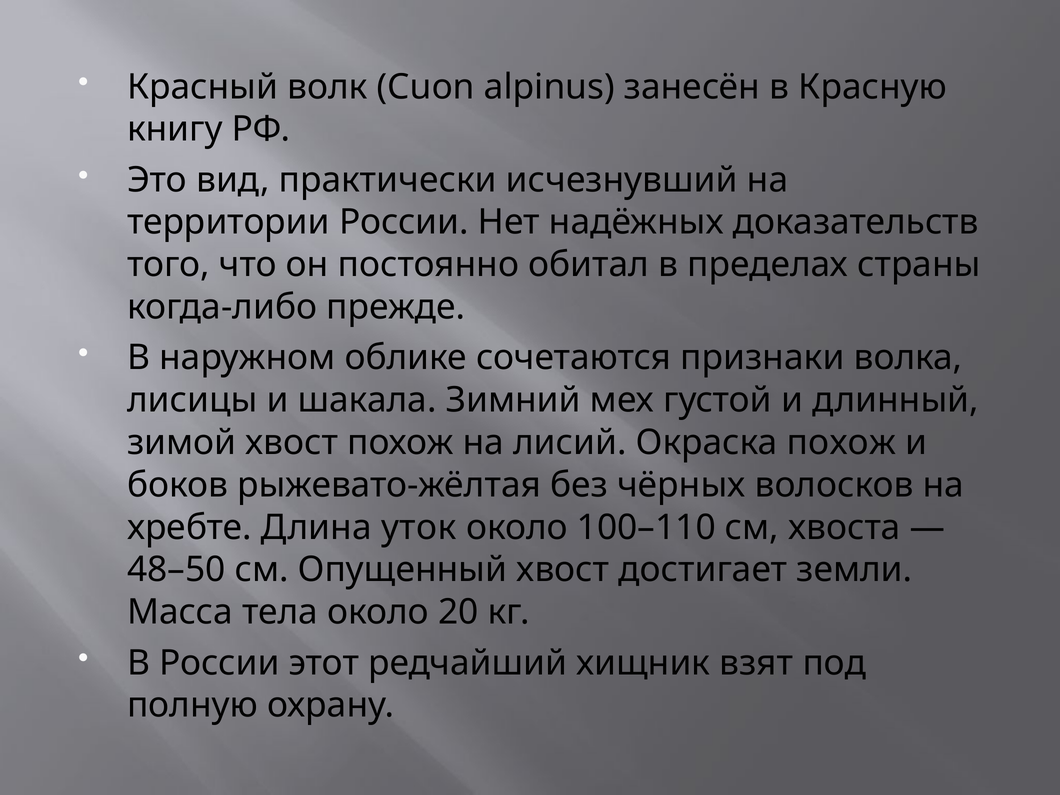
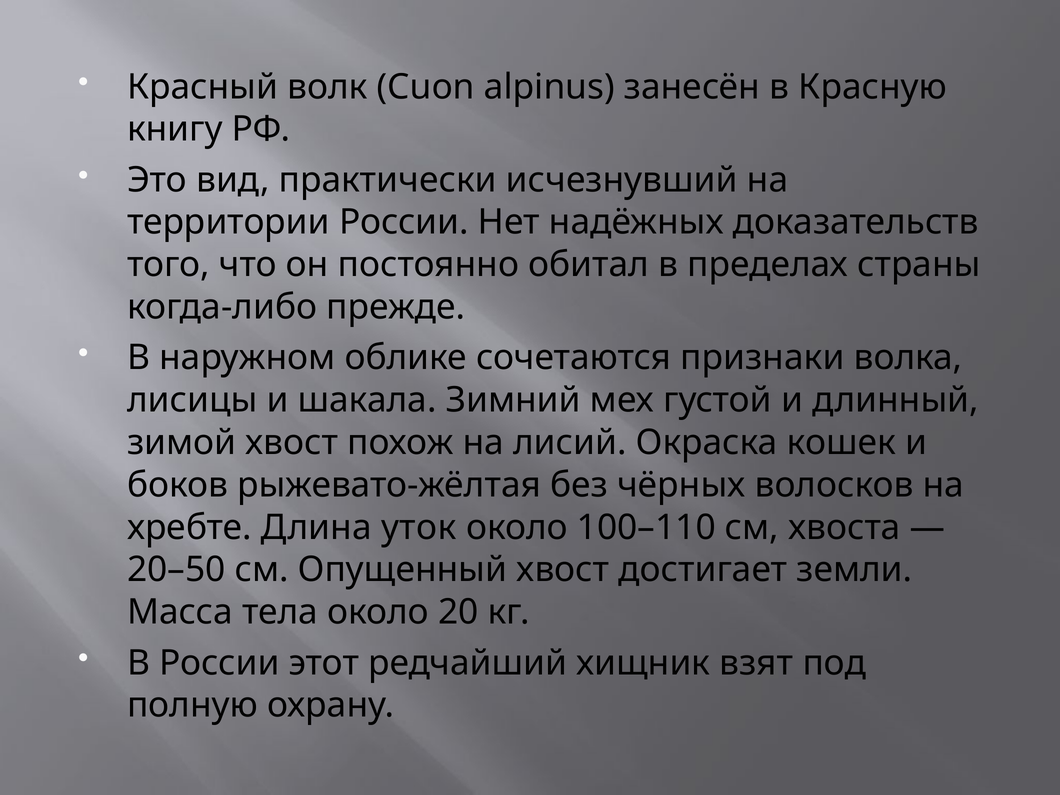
Окраска похож: похож -> кошек (841, 443)
48–50: 48–50 -> 20–50 (176, 570)
